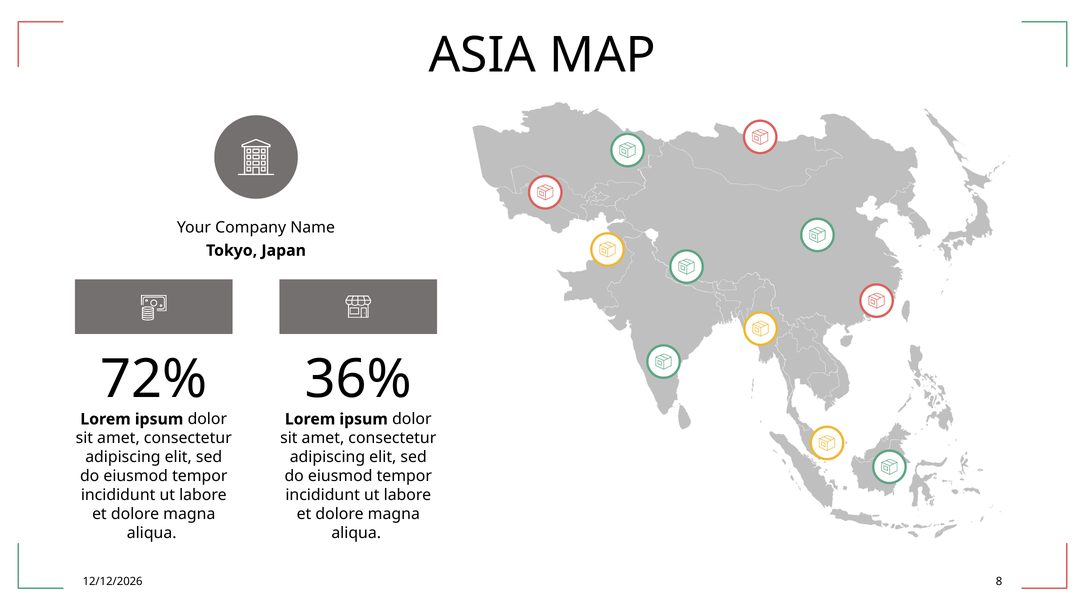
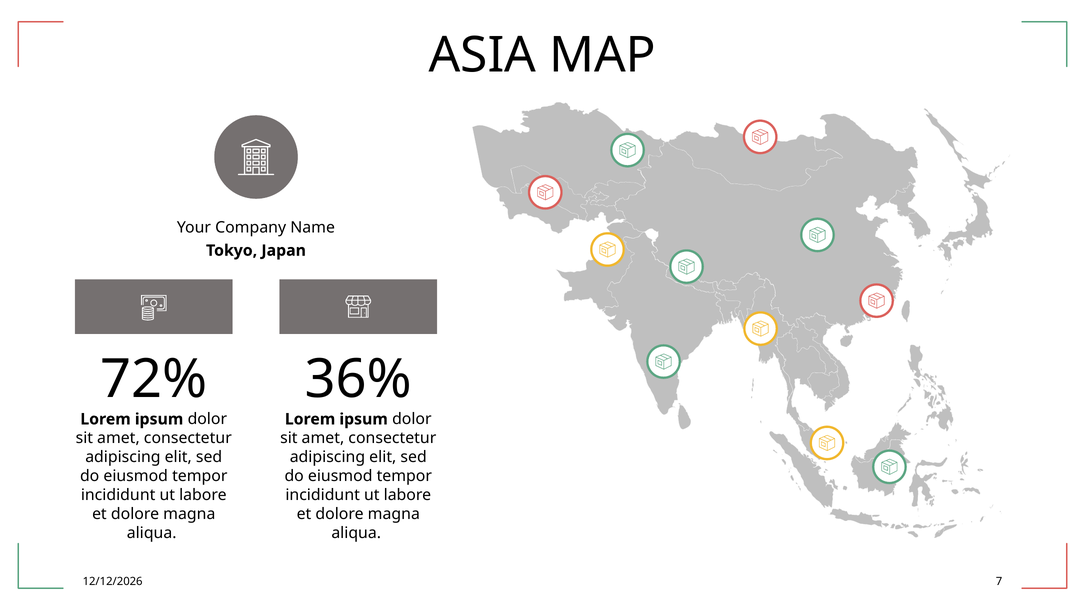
8: 8 -> 7 (999, 582)
